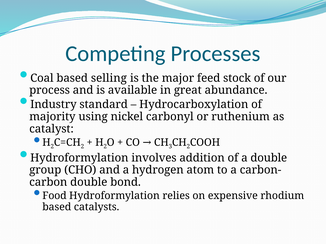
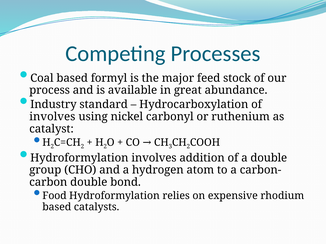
selling: selling -> formyl (109, 78)
majority: majority -> involves (52, 117)
